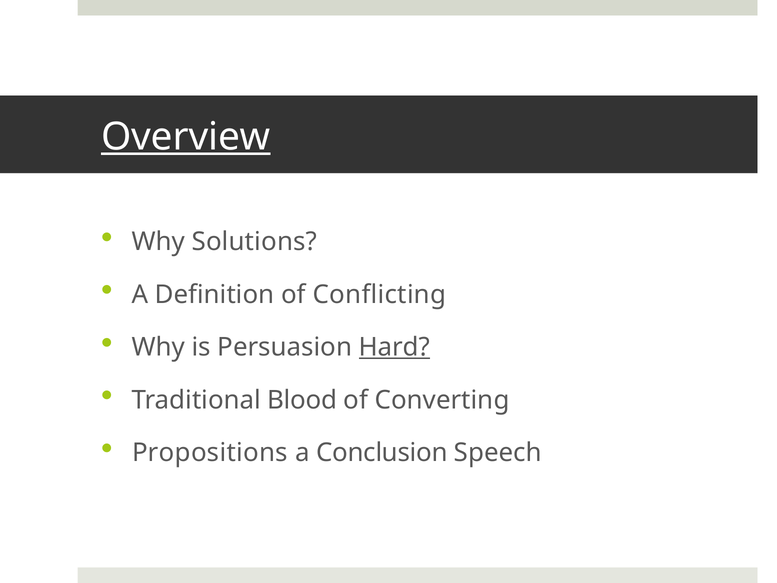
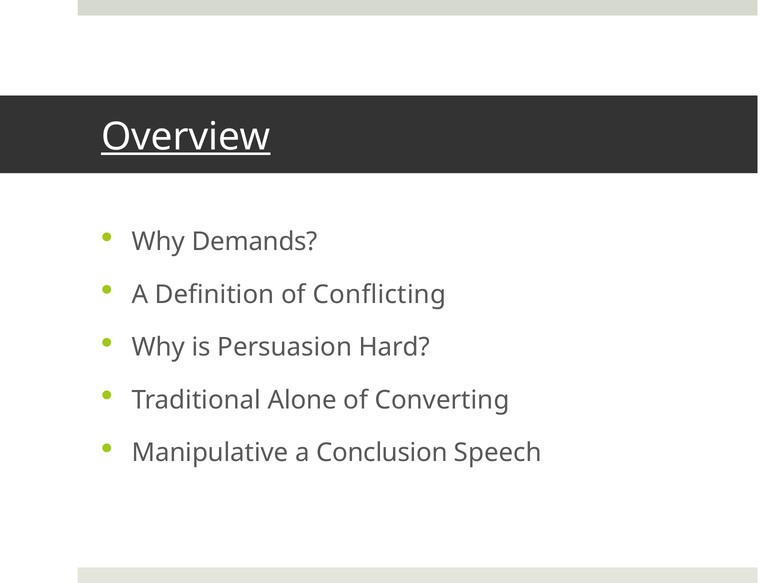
Solutions: Solutions -> Demands (255, 242)
Hard underline: present -> none (394, 347)
Blood: Blood -> Alone (302, 400)
Propositions: Propositions -> Manipulative (210, 453)
